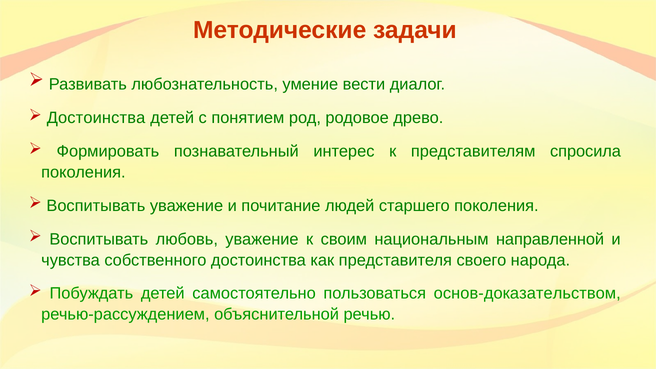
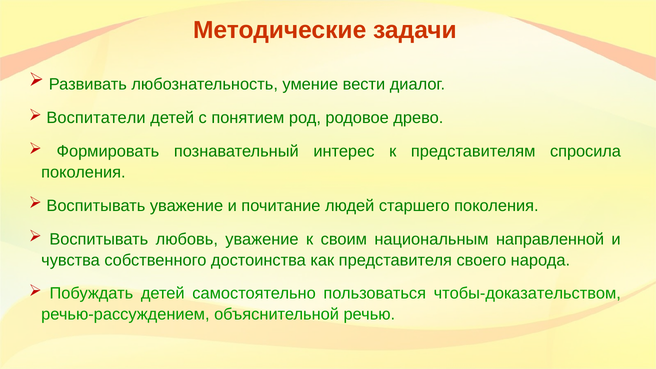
Достоинства: Достоинства -> Воспитатели (96, 118)
основ-доказательством: основ-доказательством -> чтобы-доказательством (527, 294)
